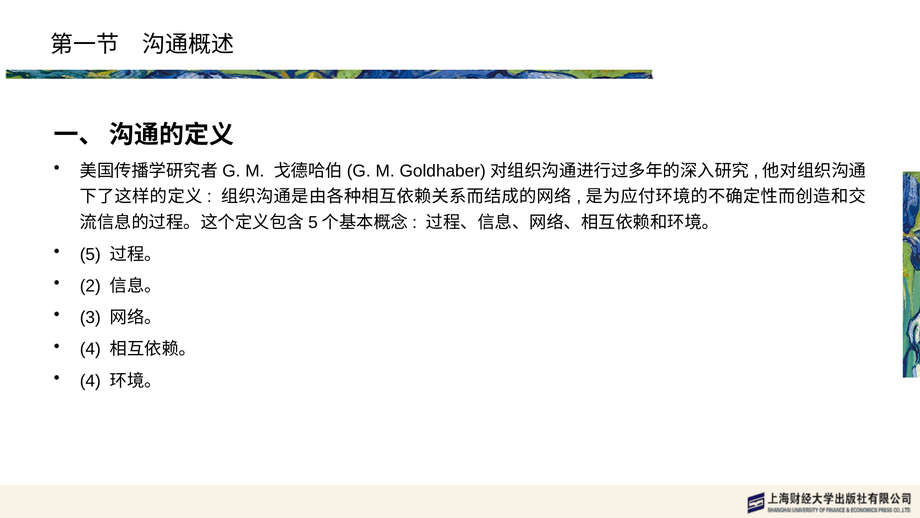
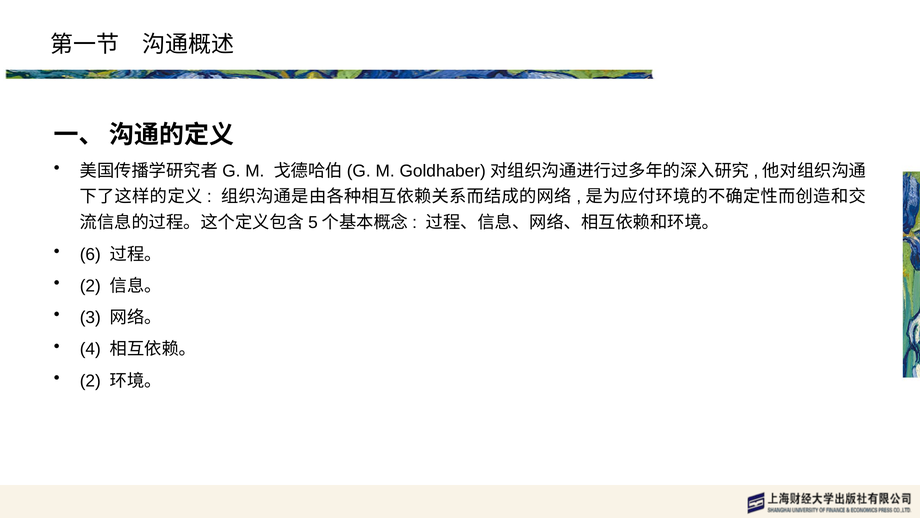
5: 5 -> 6 (90, 254)
4: 4 -> 2 (90, 381)
